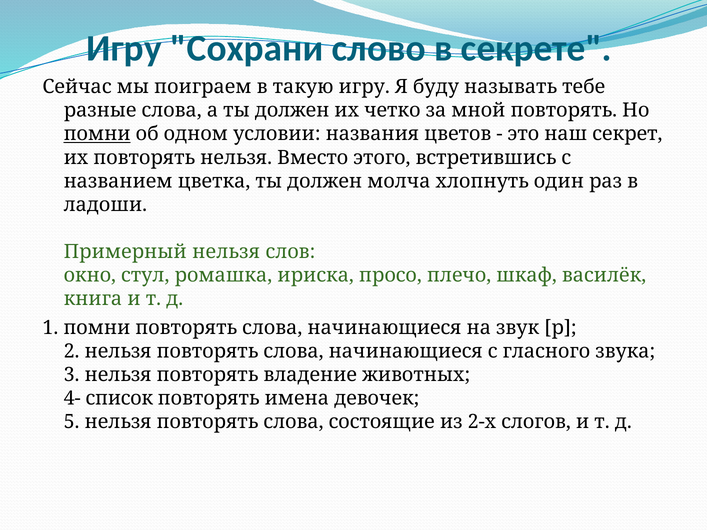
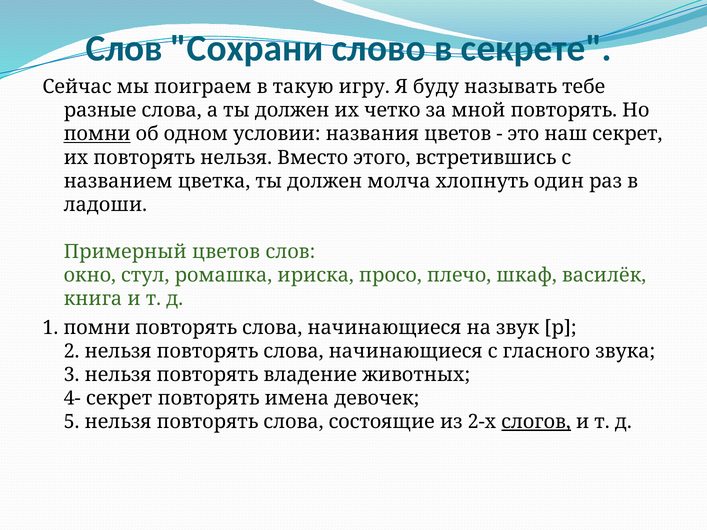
Игру: Игру -> Слов (124, 49)
Примерный нельзя: нельзя -> цветов (226, 252)
4- список: список -> секрет (119, 398)
слогов underline: none -> present (536, 422)
